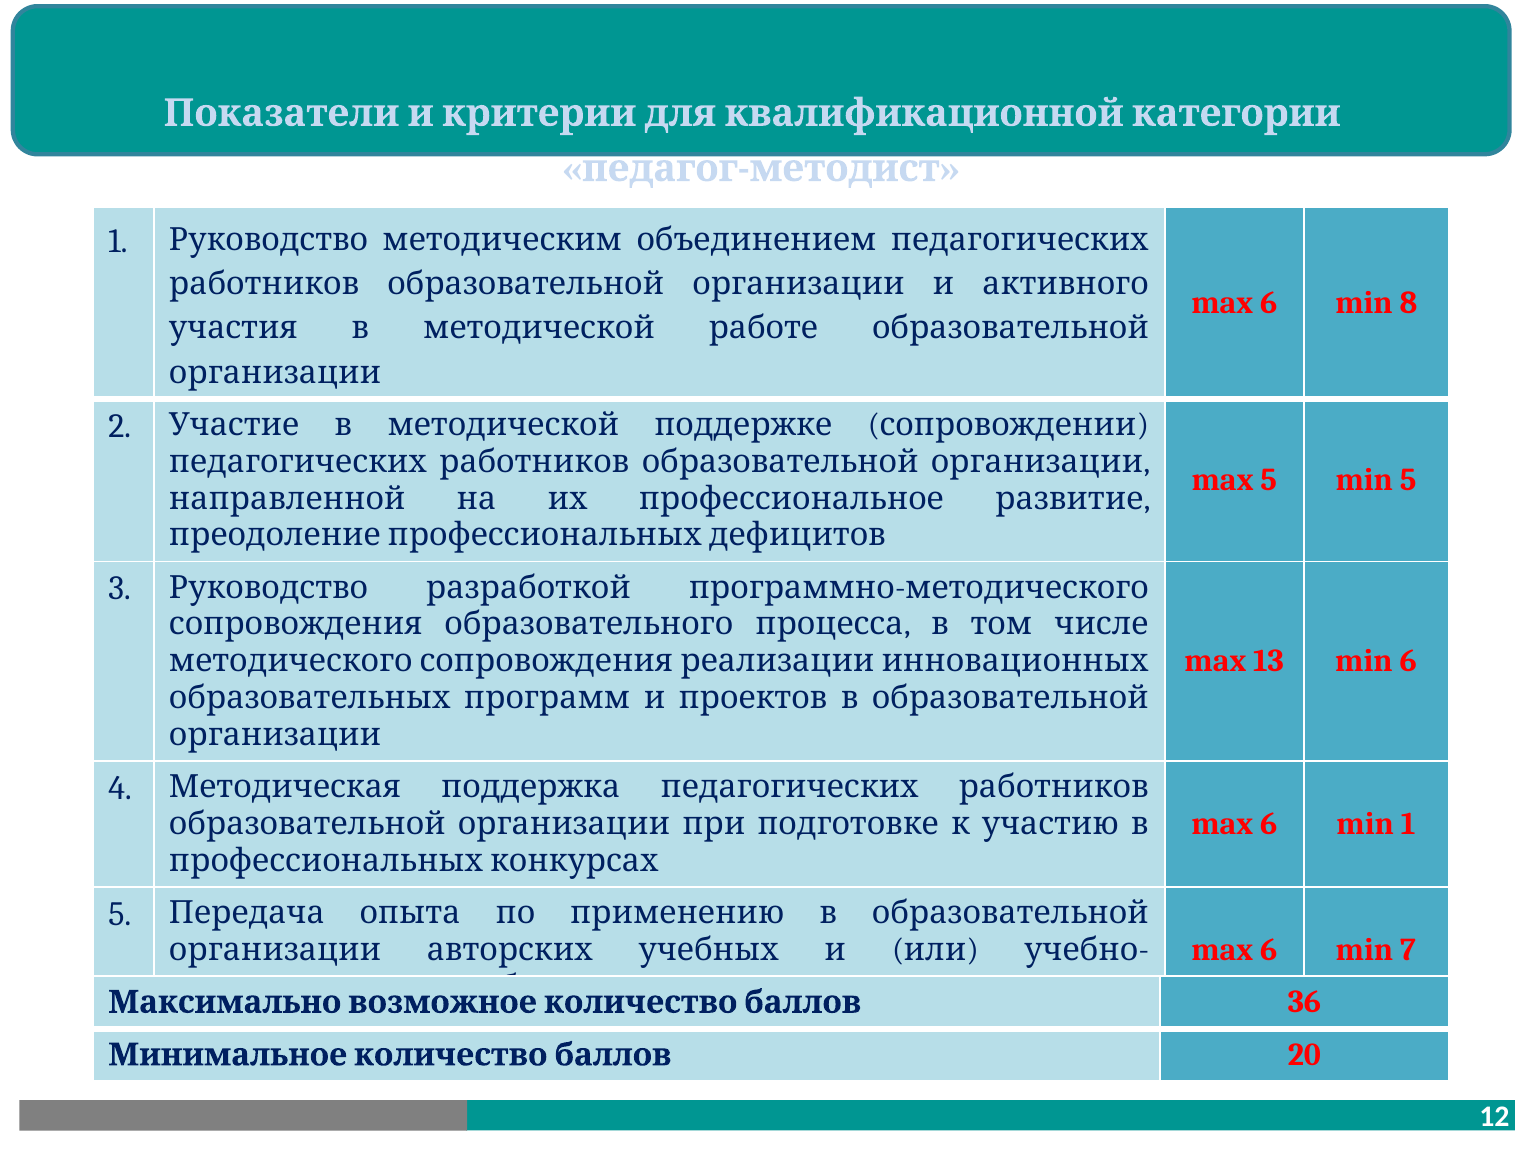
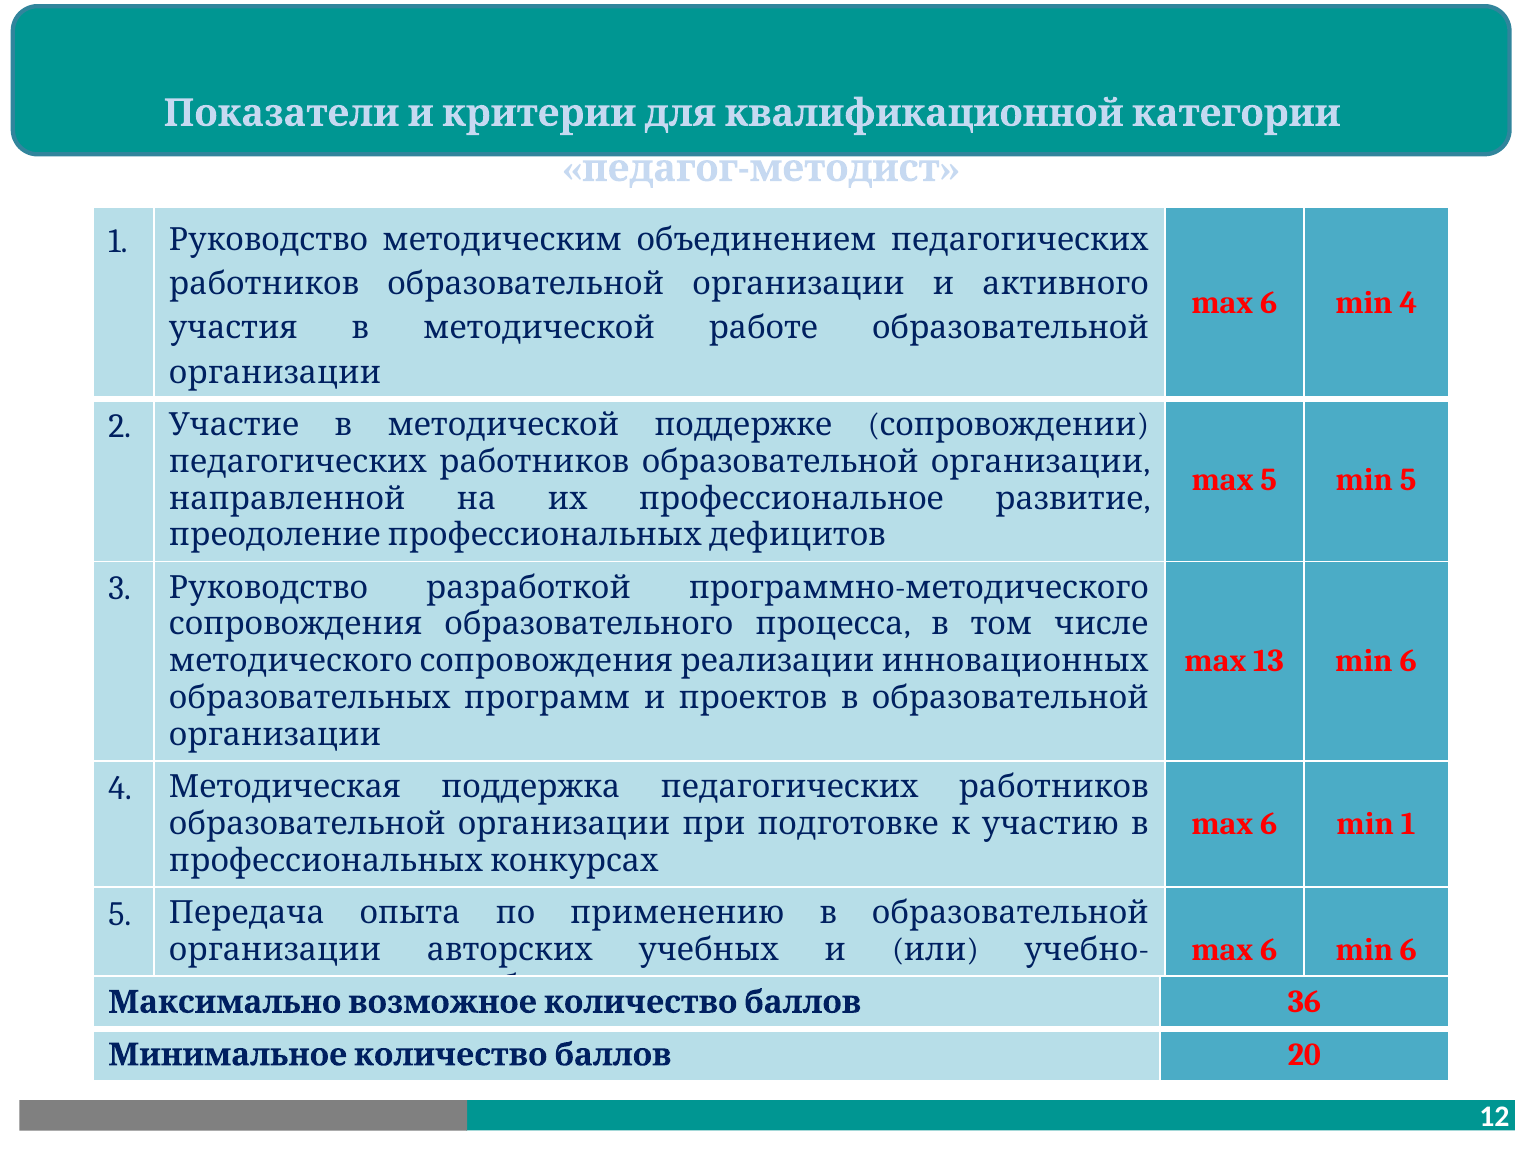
min 8: 8 -> 4 (1408, 303)
6 min 7: 7 -> 6 (1408, 950)
